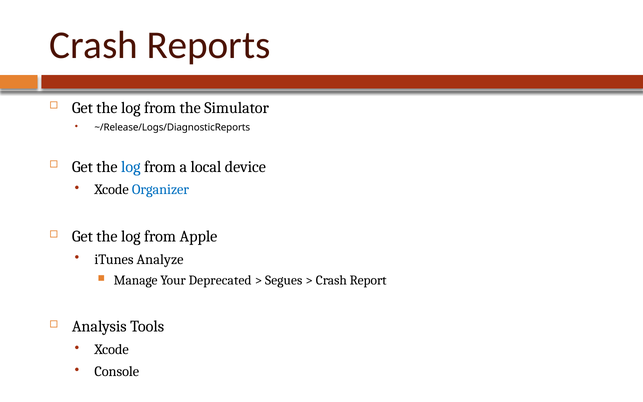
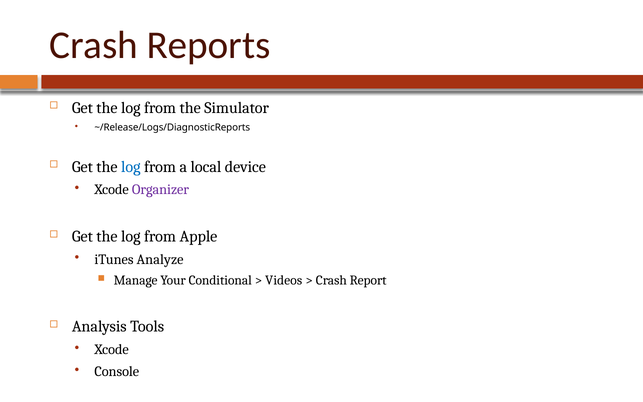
Organizer colour: blue -> purple (160, 190)
Deprecated: Deprecated -> Conditional (220, 280)
Segues: Segues -> Videos (284, 280)
